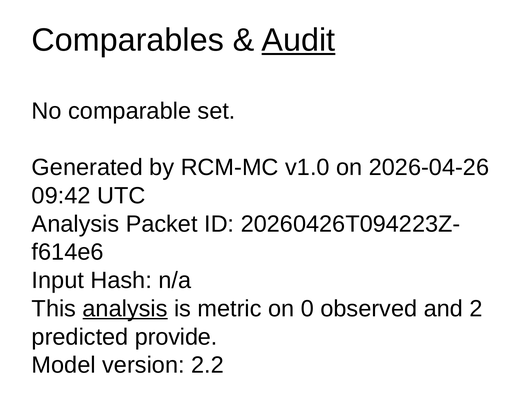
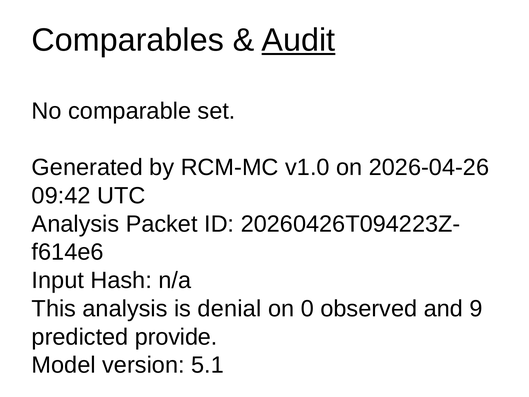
analysis underline: present -> none (125, 308)
metric: metric -> denial (229, 308)
2: 2 -> 9 (476, 308)
2.2: 2.2 -> 5.1 (207, 365)
